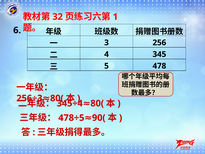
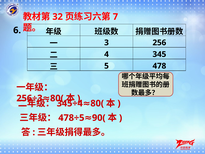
1: 1 -> 7 (115, 17)
